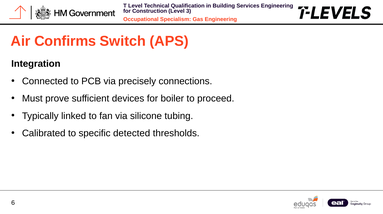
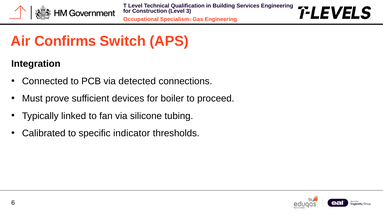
precisely: precisely -> detected (137, 81)
detected: detected -> indicator (132, 133)
